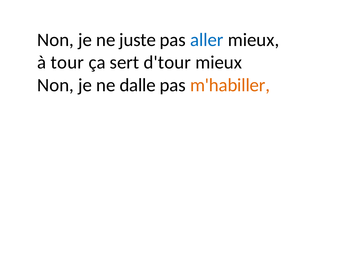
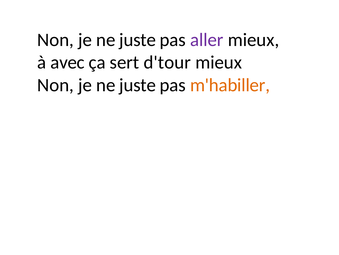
aller colour: blue -> purple (207, 40)
tour: tour -> avec (68, 62)
dalle: dalle -> juste (138, 85)
